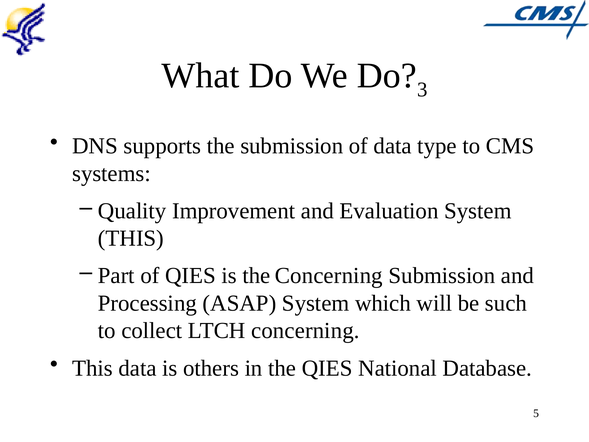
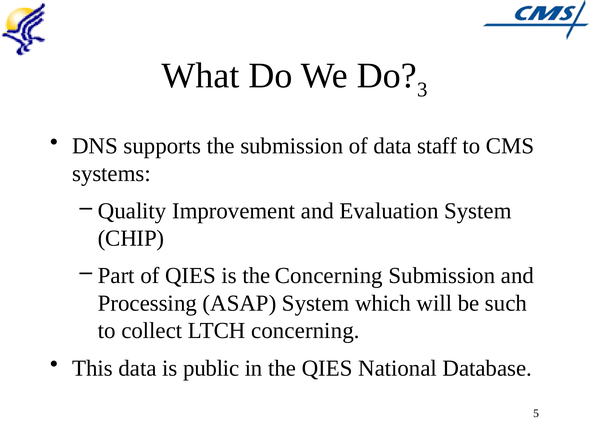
type: type -> staff (437, 146)
THIS: THIS -> CHIP (131, 238)
others: others -> public (211, 368)
